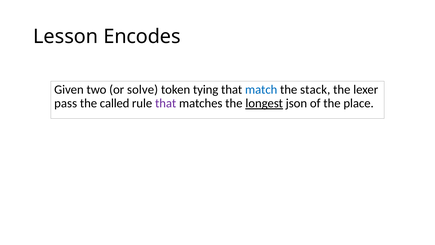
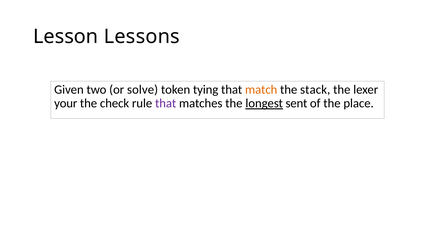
Encodes: Encodes -> Lessons (142, 37)
match colour: blue -> orange (261, 90)
pass: pass -> your (66, 103)
called: called -> check (115, 103)
json: json -> sent (296, 103)
